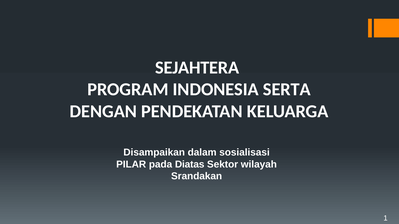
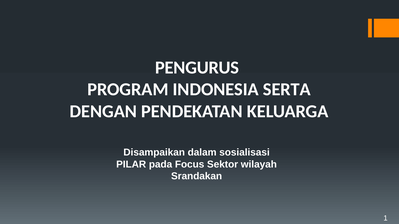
SEJAHTERA: SEJAHTERA -> PENGURUS (197, 68)
Diatas: Diatas -> Focus (190, 165)
